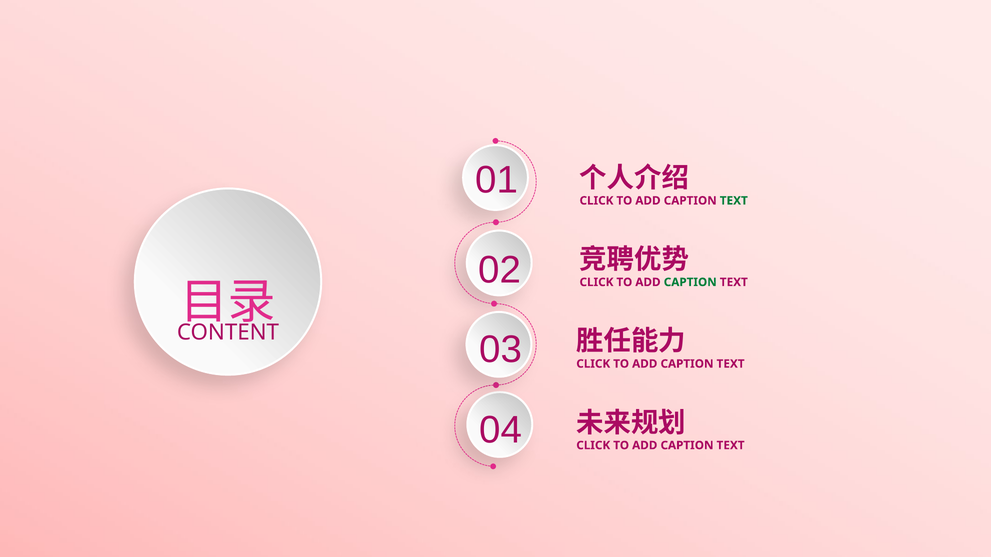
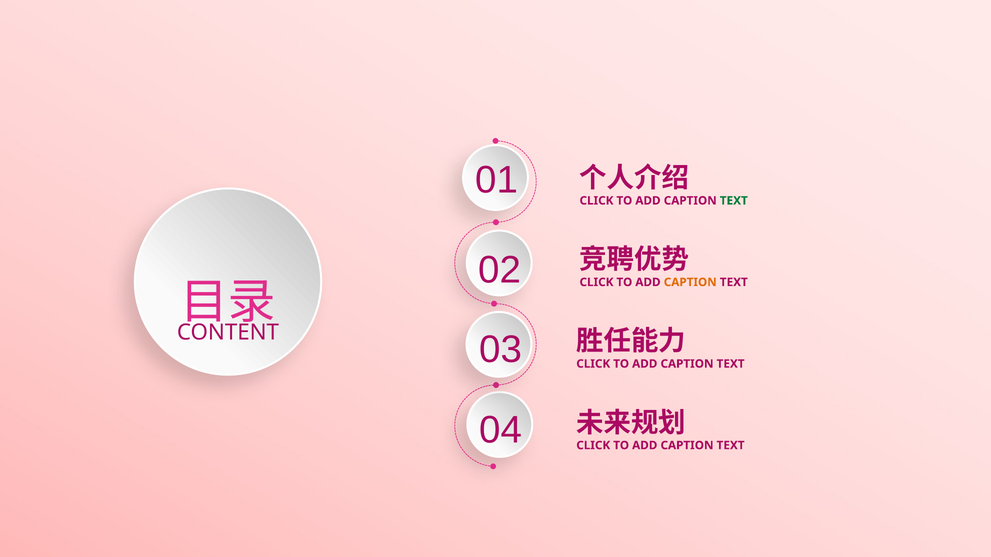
CAPTION colour: green -> orange (690, 282)
